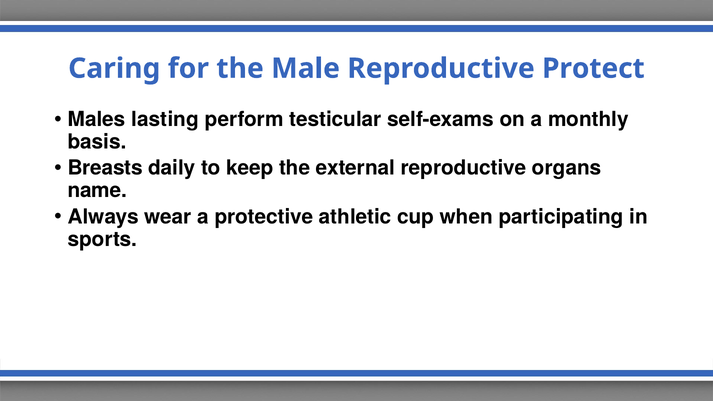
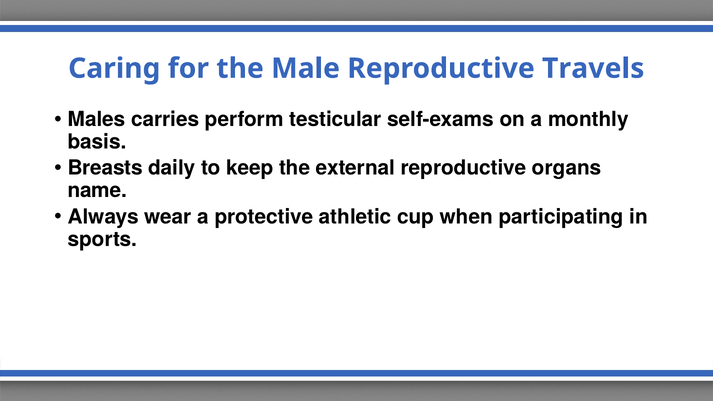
Protect: Protect -> Travels (593, 68)
lasting: lasting -> carries (165, 120)
